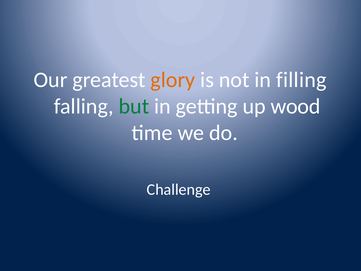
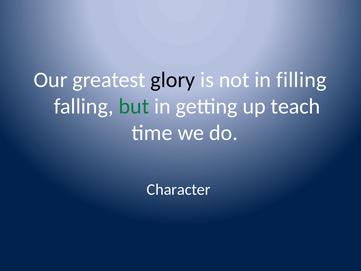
glory colour: orange -> black (173, 80)
wood: wood -> teach (295, 106)
Challenge: Challenge -> Character (179, 189)
